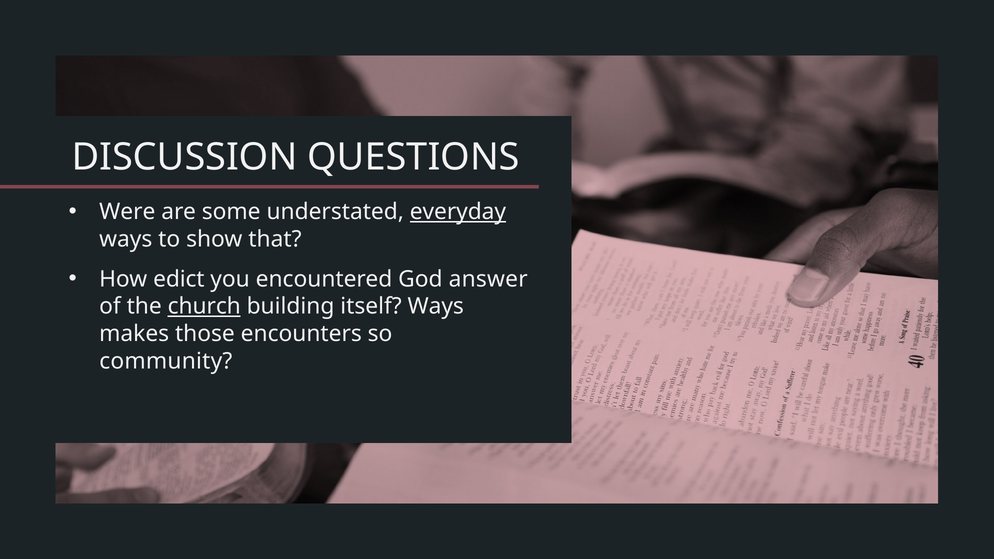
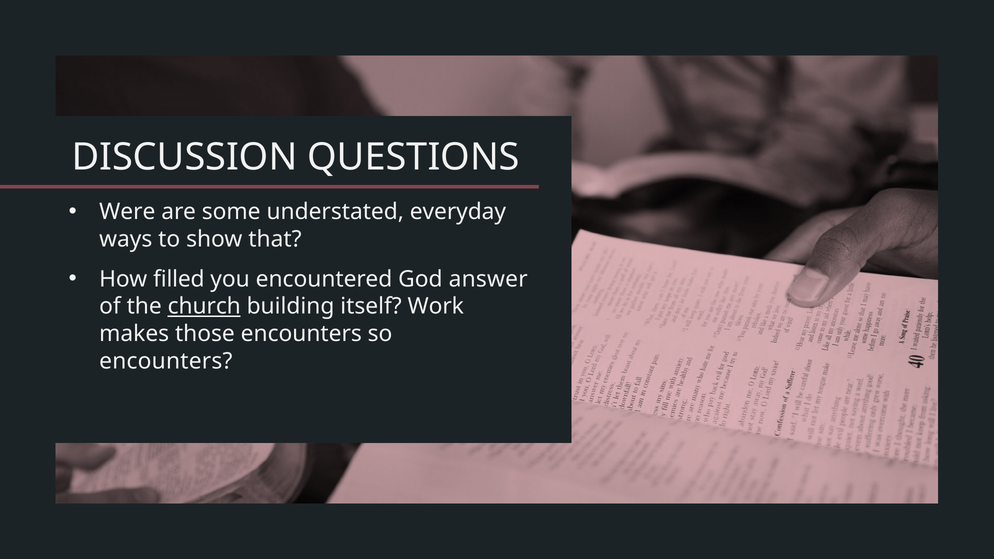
everyday underline: present -> none (458, 212)
edict: edict -> filled (179, 279)
itself Ways: Ways -> Work (436, 306)
community: community -> encounters (166, 361)
